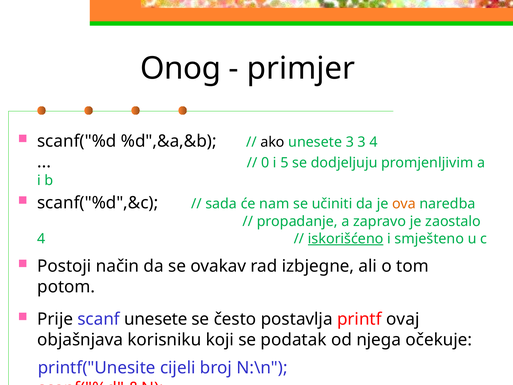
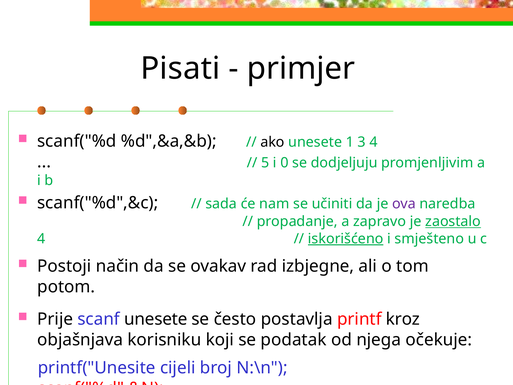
Onog: Onog -> Pisati (180, 68)
unesete 3: 3 -> 1 (350, 142)
0: 0 -> 5 (265, 163)
5: 5 -> 0 (284, 163)
ova colour: orange -> purple (404, 204)
zaostalo underline: none -> present (453, 221)
ovaj: ovaj -> kroz (403, 319)
